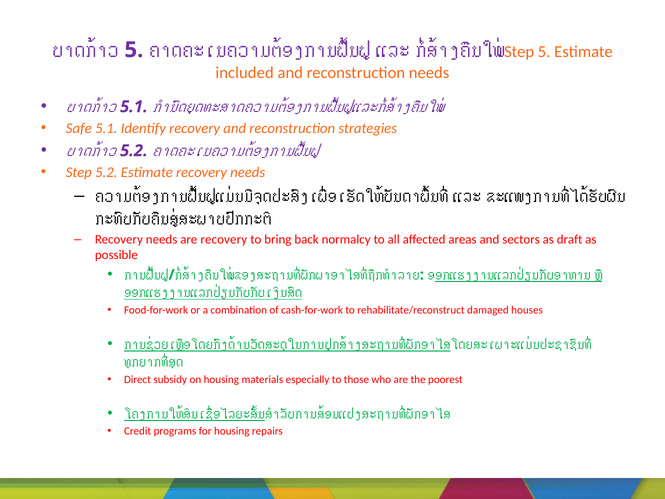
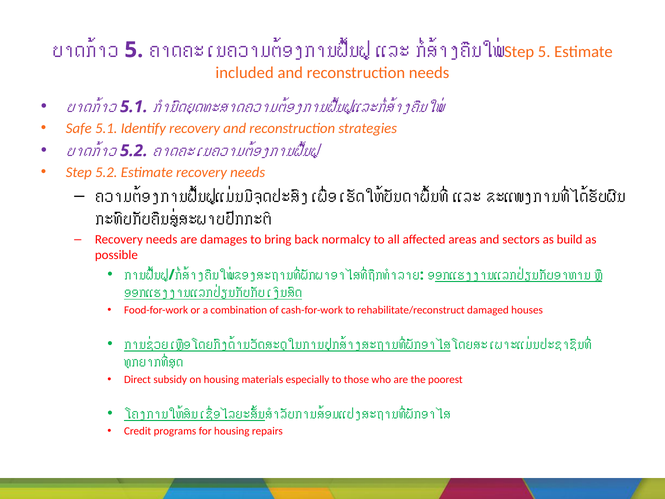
are recovery: recovery -> damages (224, 239)
draft: draft -> build (570, 239)
